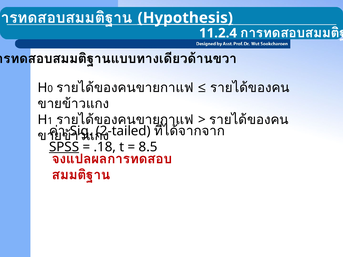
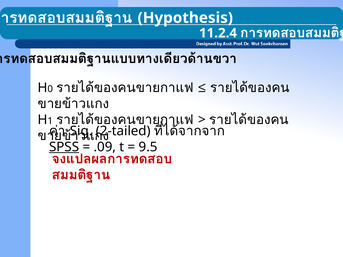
Hypothesis underline: present -> none (185, 18)
.18: .18 -> .09 (105, 147)
8.5: 8.5 -> 9.5 (148, 147)
